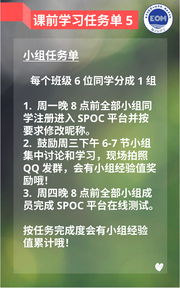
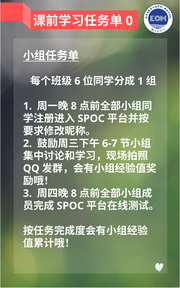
5: 5 -> 0 (129, 21)
